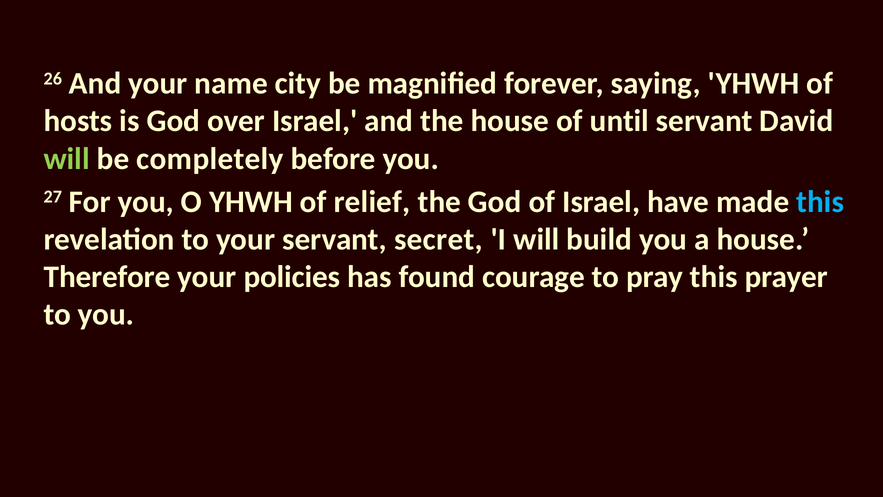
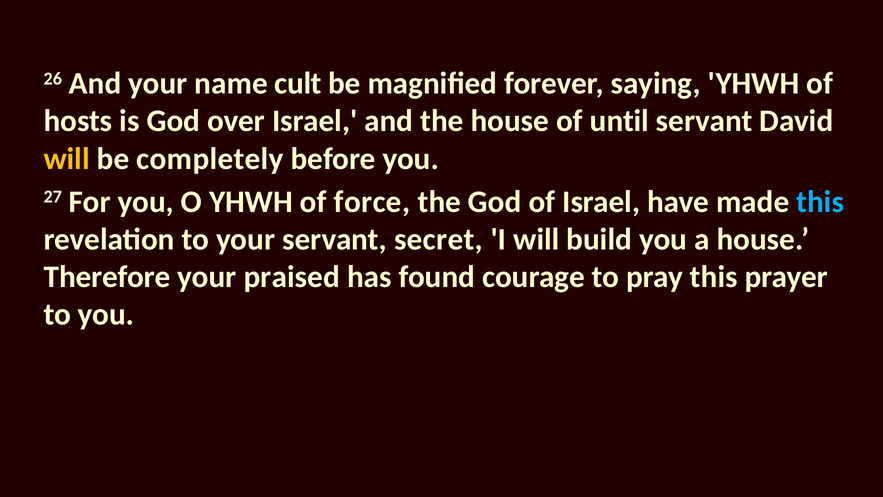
city: city -> cult (298, 84)
will colour: light green -> yellow (67, 159)
relief: relief -> force (372, 202)
policies: policies -> praised (292, 277)
